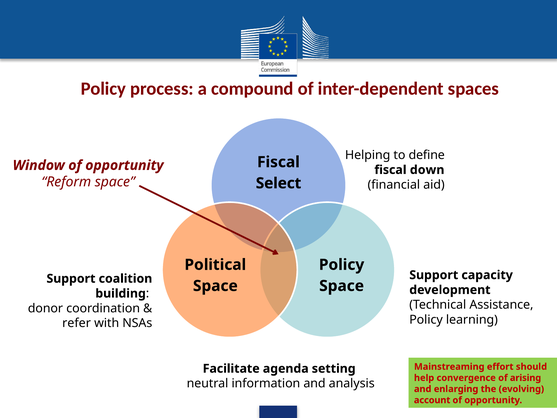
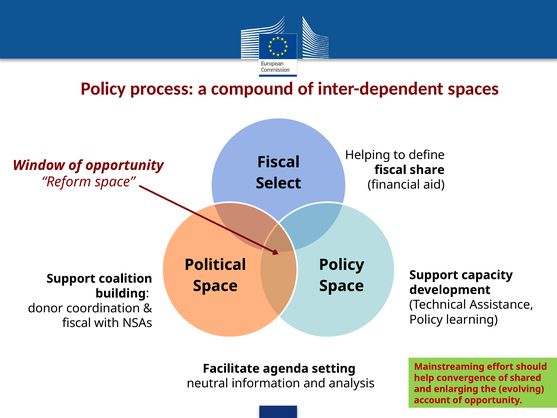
down: down -> share (427, 170)
refer: refer -> fiscal (77, 323)
arising: arising -> shared (526, 378)
